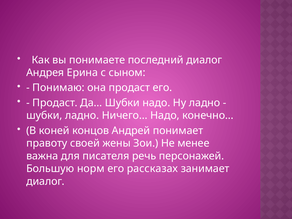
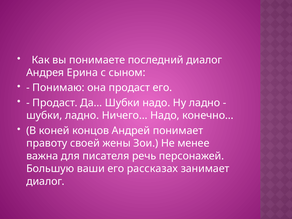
норм: норм -> ваши (91, 169)
